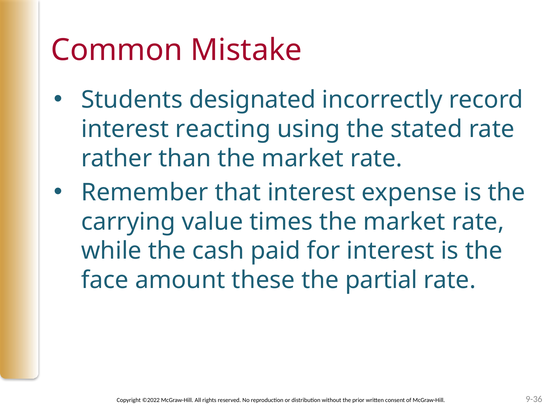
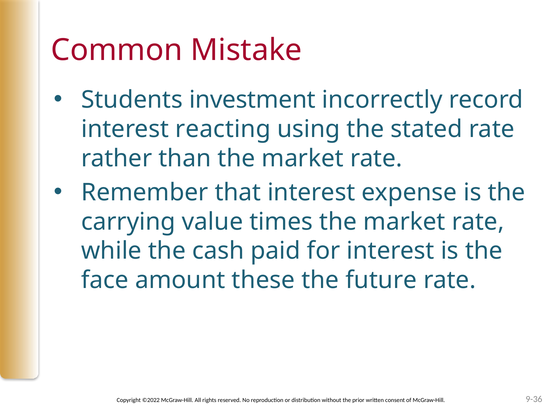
designated: designated -> investment (252, 100)
partial: partial -> future (381, 281)
